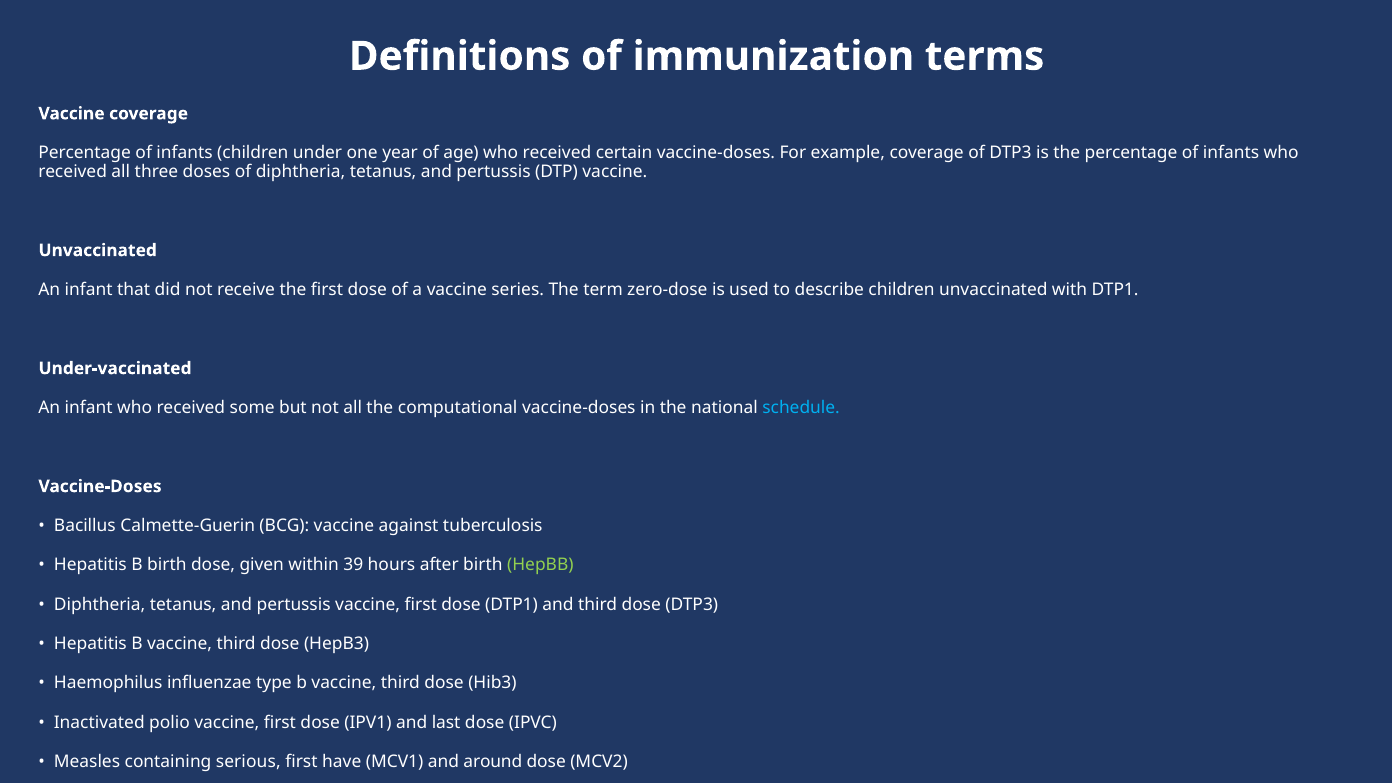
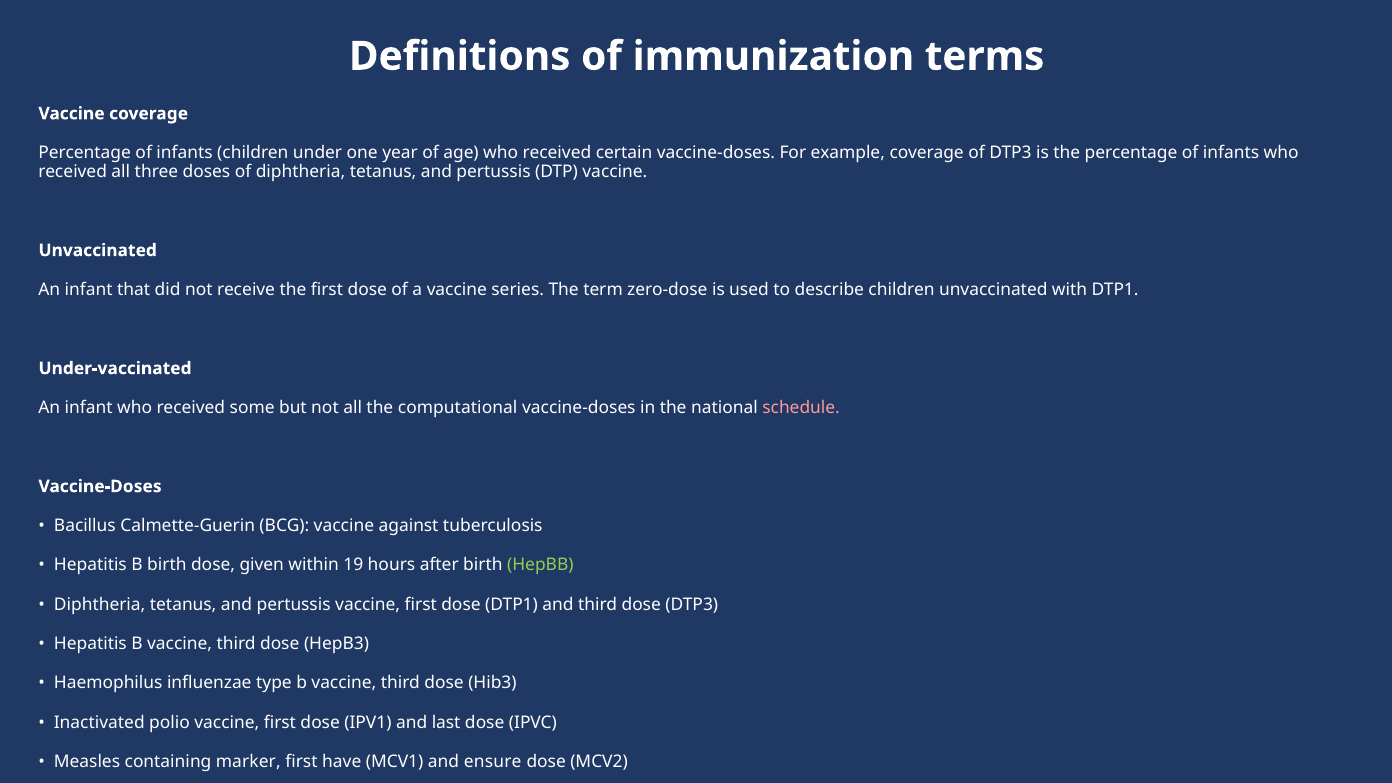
schedule colour: light blue -> pink (801, 408)
39: 39 -> 19 (353, 565)
serious: serious -> marker (248, 762)
and around: around -> ensure (493, 762)
